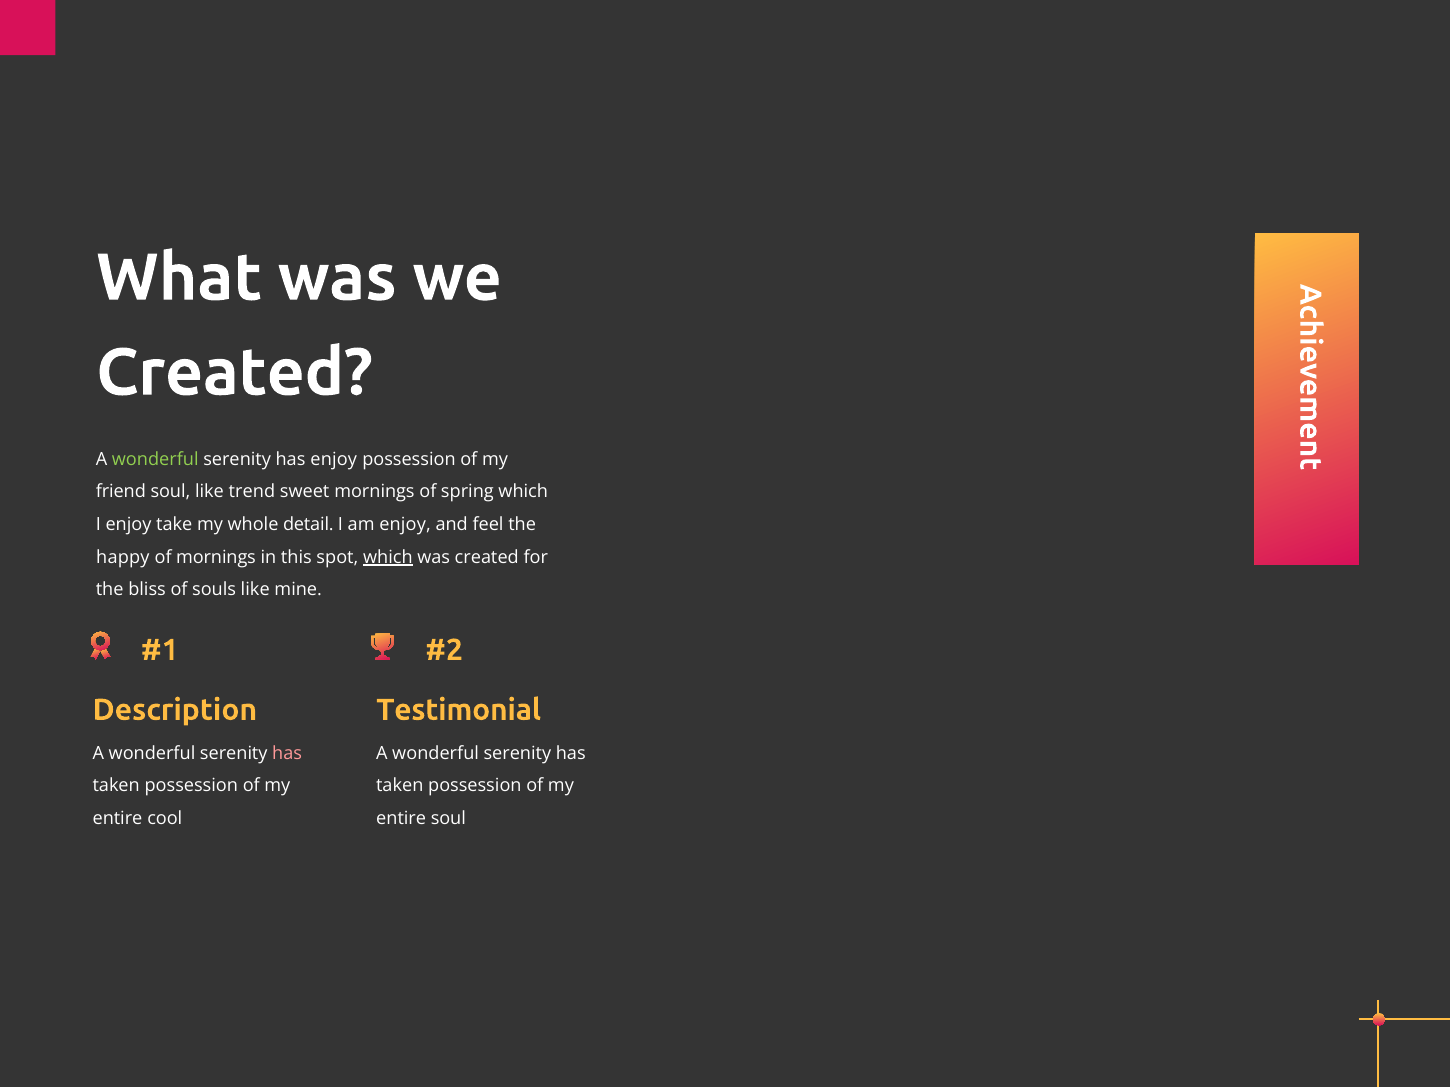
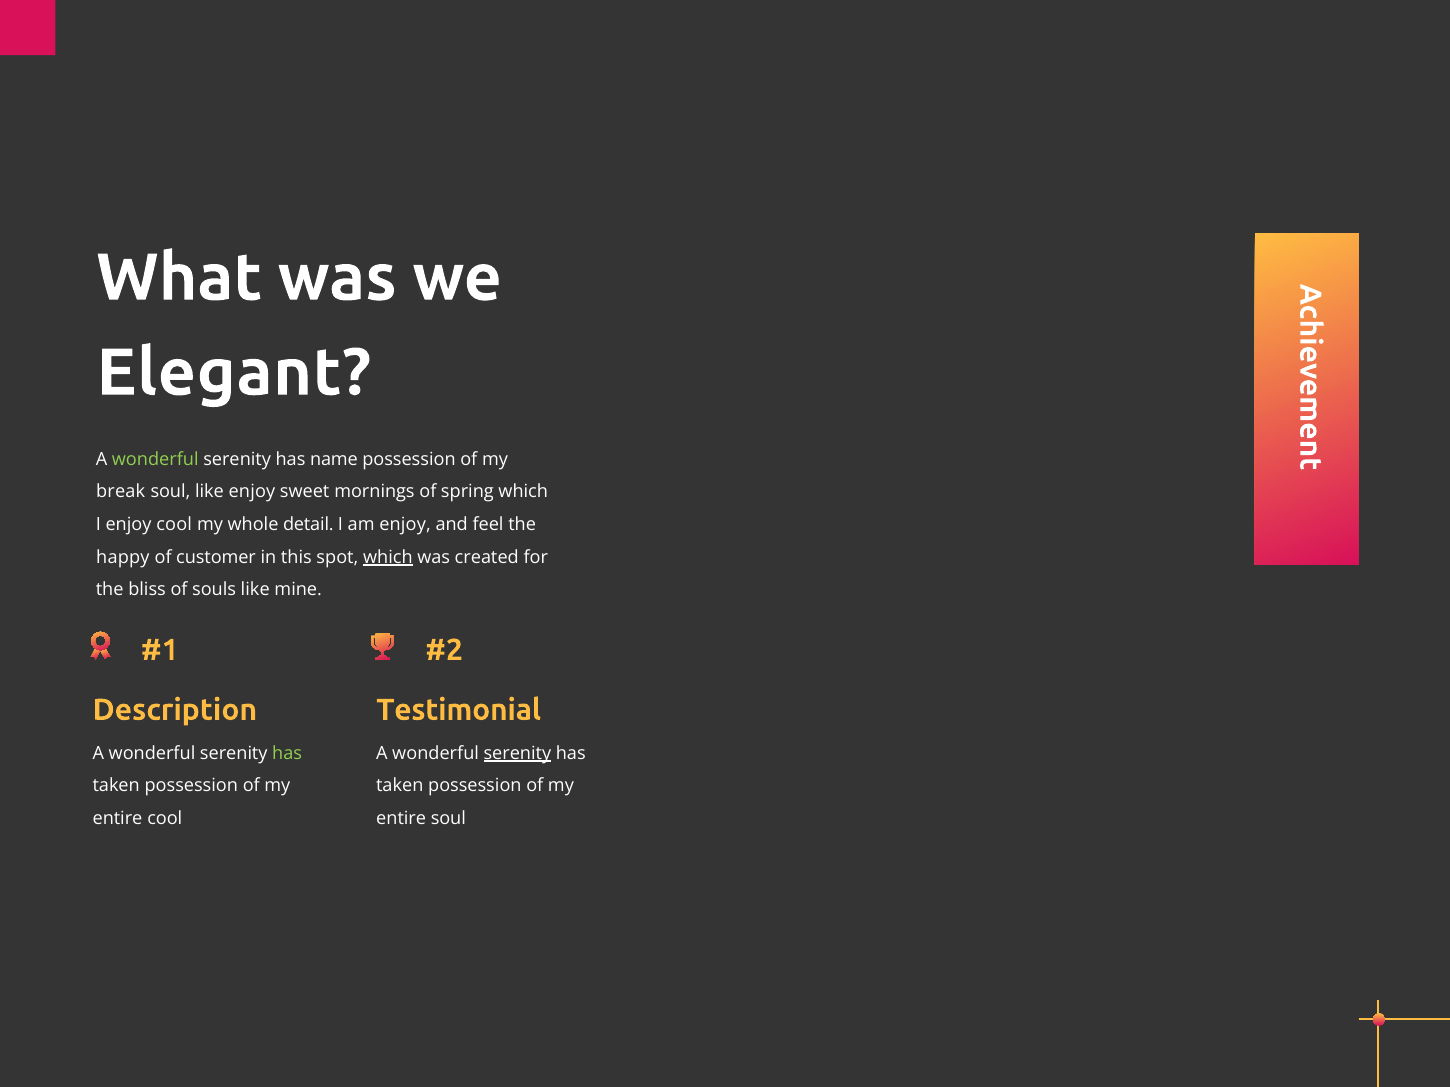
Created: Created -> Elegant (234, 373)
has enjoy: enjoy -> name (334, 459)
friend: friend -> break (121, 492)
like trend: trend -> enjoy (252, 492)
enjoy take: take -> cool (174, 525)
of mornings: mornings -> customer (216, 557)
has colour: pink -> light green (287, 754)
serenity underline: none -> present (517, 754)
